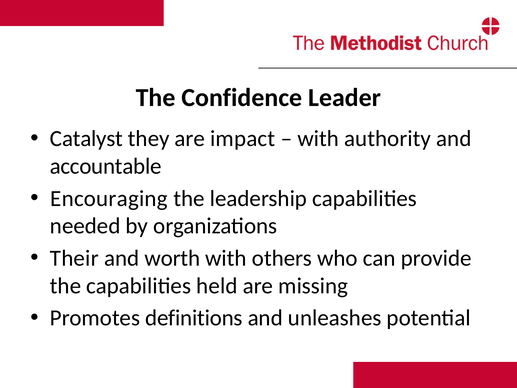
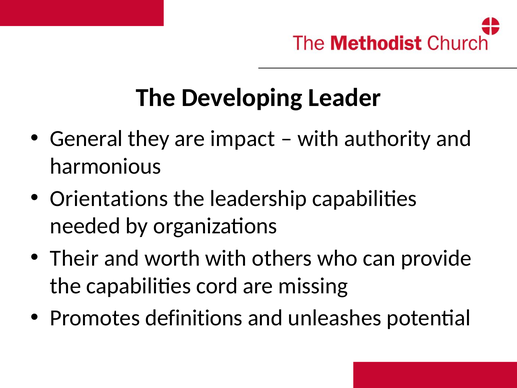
Confidence: Confidence -> Developing (242, 97)
Catalyst: Catalyst -> General (86, 139)
accountable: accountable -> harmonious (106, 166)
Encouraging: Encouraging -> Orientations (109, 198)
held: held -> cord (217, 286)
